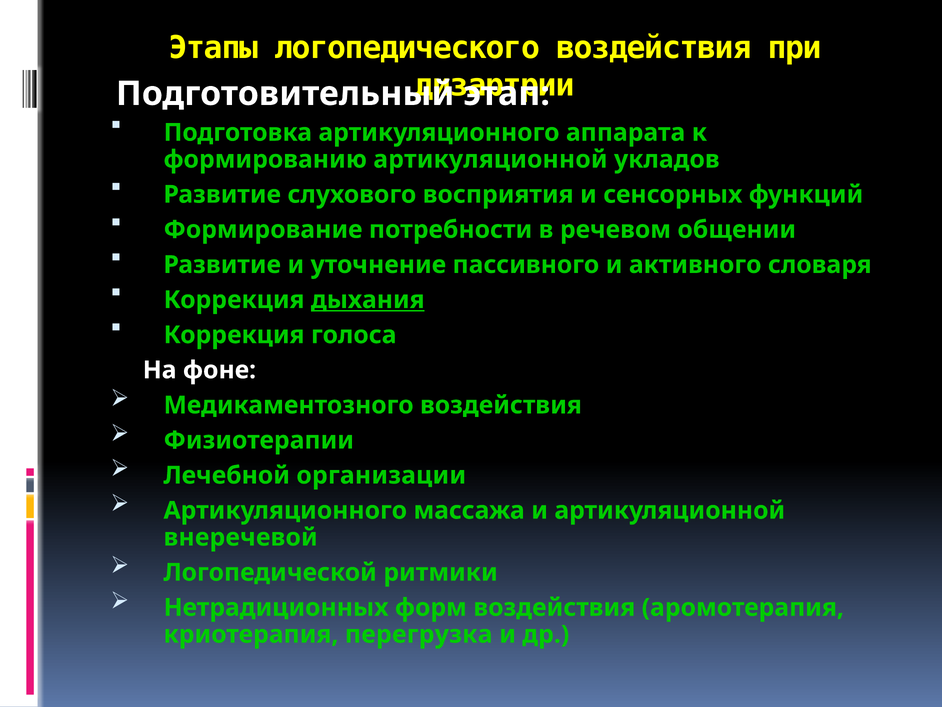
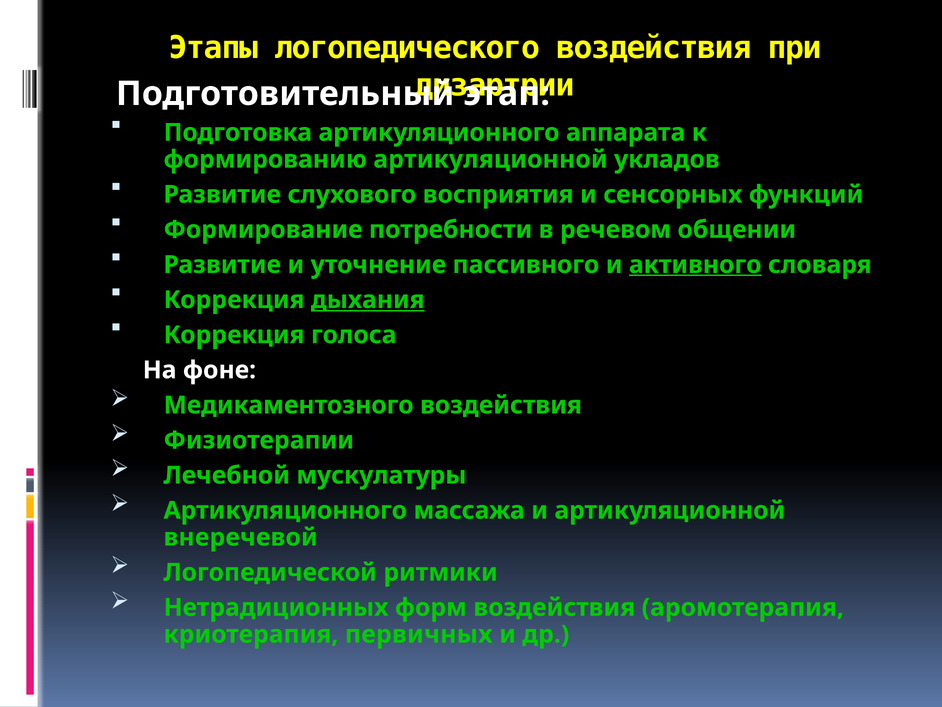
активного underline: none -> present (695, 265)
организации: организации -> мускулатуры (381, 475)
перегрузка: перегрузка -> первичных (419, 634)
